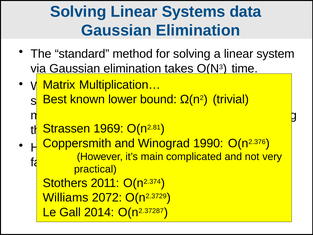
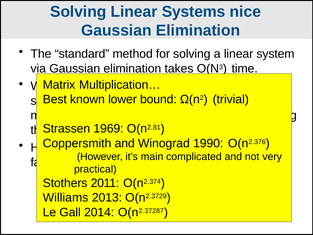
data: data -> nice (245, 12)
2072: 2072 -> 2013 (107, 197)
